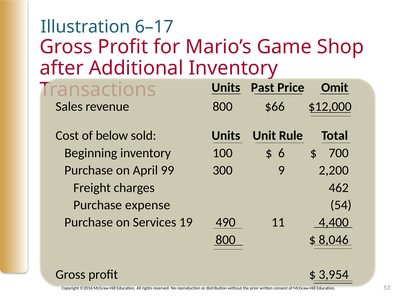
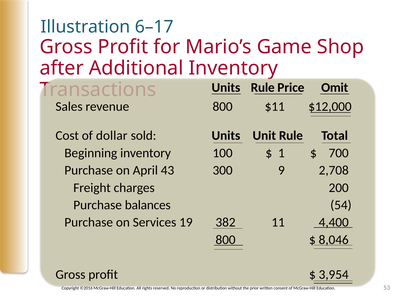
Units Past: Past -> Rule (263, 88)
$66: $66 -> $11 (275, 107)
below: below -> dollar (112, 136)
6: 6 -> 1 (281, 153)
99: 99 -> 43 (168, 170)
2,200: 2,200 -> 2,708 (334, 170)
462: 462 -> 200 (339, 188)
expense: expense -> balances (148, 205)
490: 490 -> 382 (226, 223)
